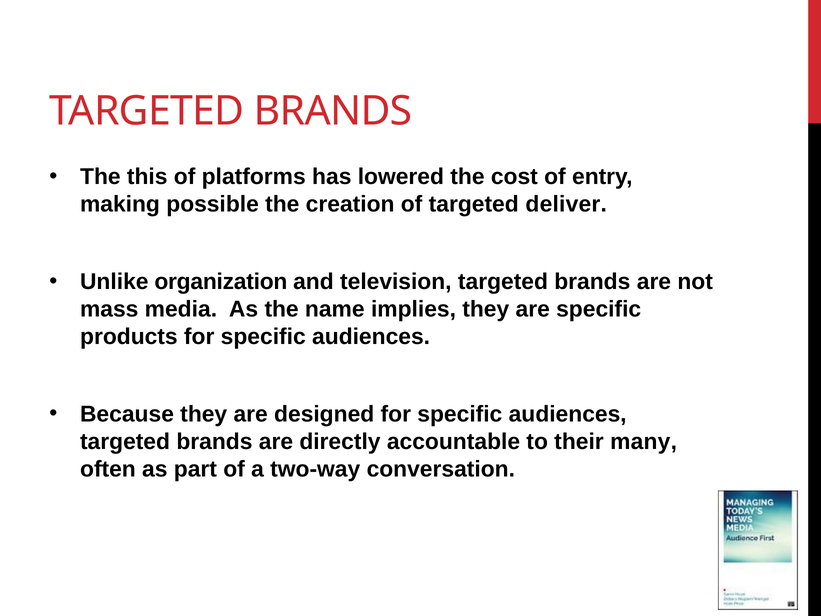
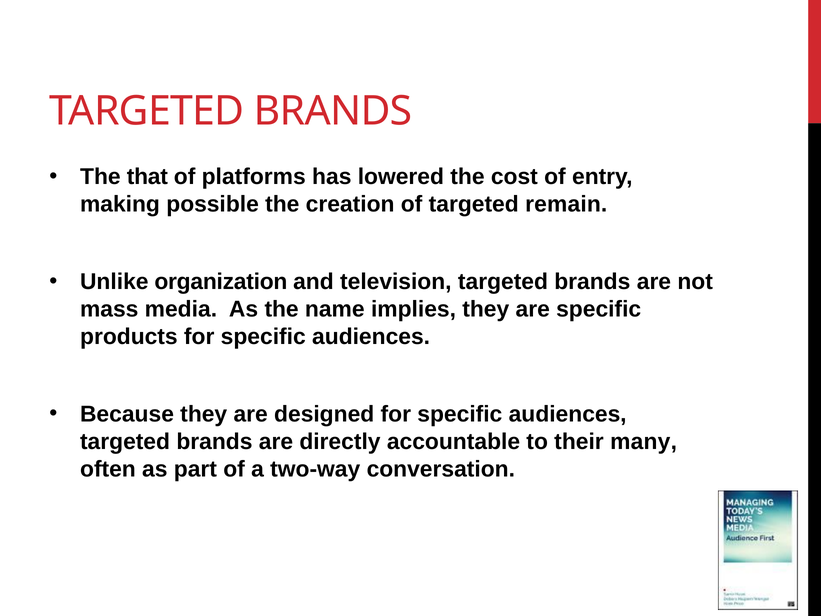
this: this -> that (147, 177)
deliver: deliver -> remain (566, 204)
